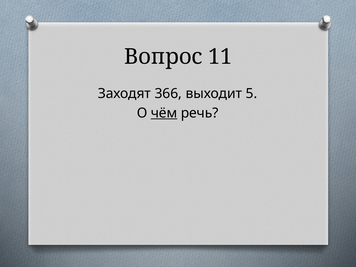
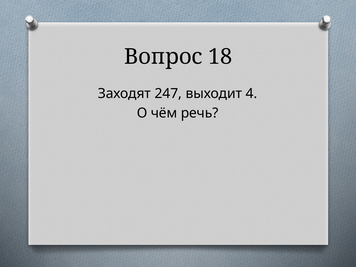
11: 11 -> 18 (220, 57)
366: 366 -> 247 (168, 94)
5: 5 -> 4 (251, 94)
чём underline: present -> none (164, 113)
